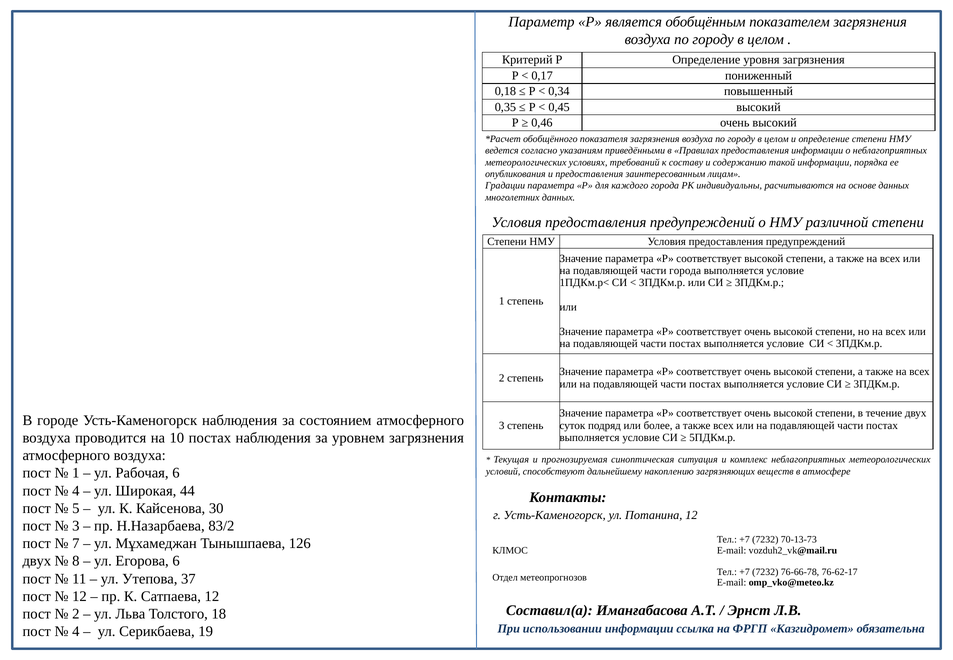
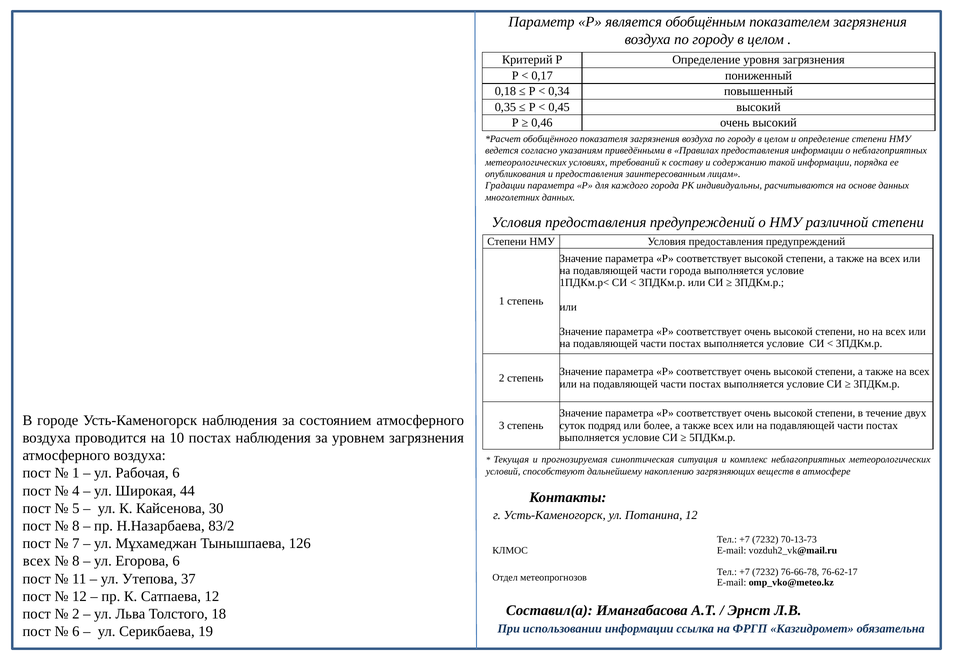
3: 3 -> 8 (76, 526)
двух: двух -> всех (37, 561)
4: 4 -> 6 (76, 631)
